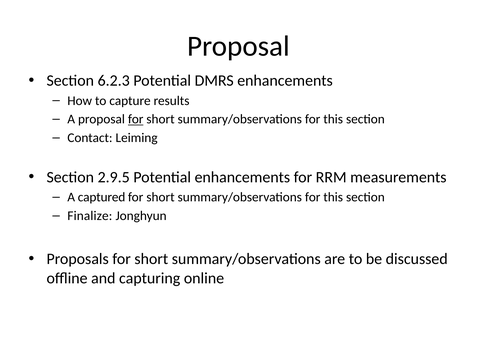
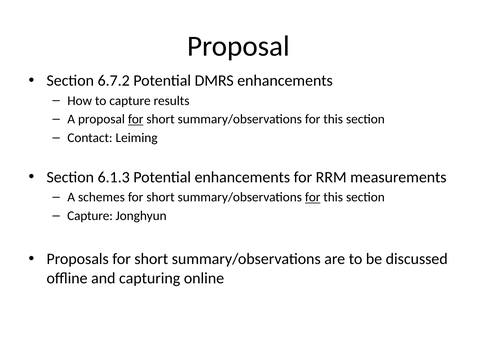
6.2.3: 6.2.3 -> 6.7.2 (114, 81)
2.9.5: 2.9.5 -> 6.1.3 (114, 177)
captured: captured -> schemes (101, 197)
for underline: none -> present (313, 197)
Finalize: Finalize -> Capture (90, 216)
